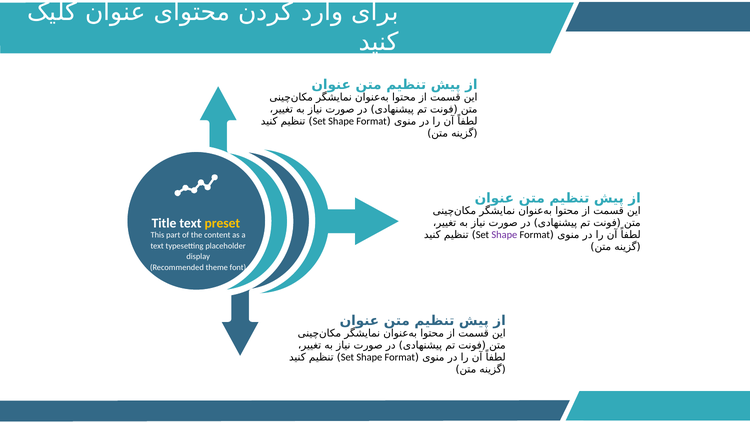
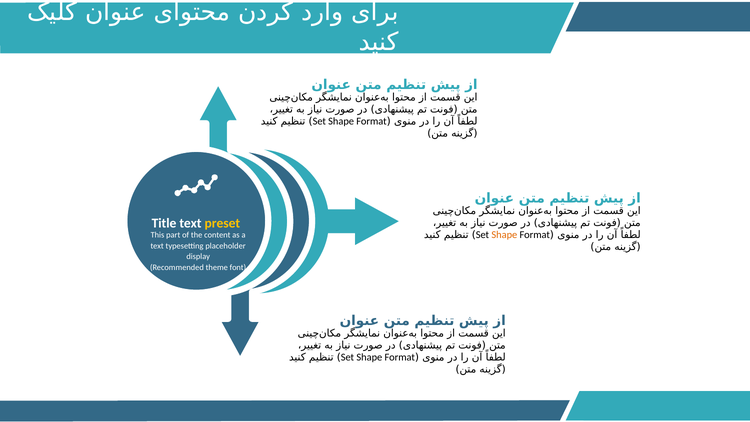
Shape colour: purple -> orange (504, 235)
